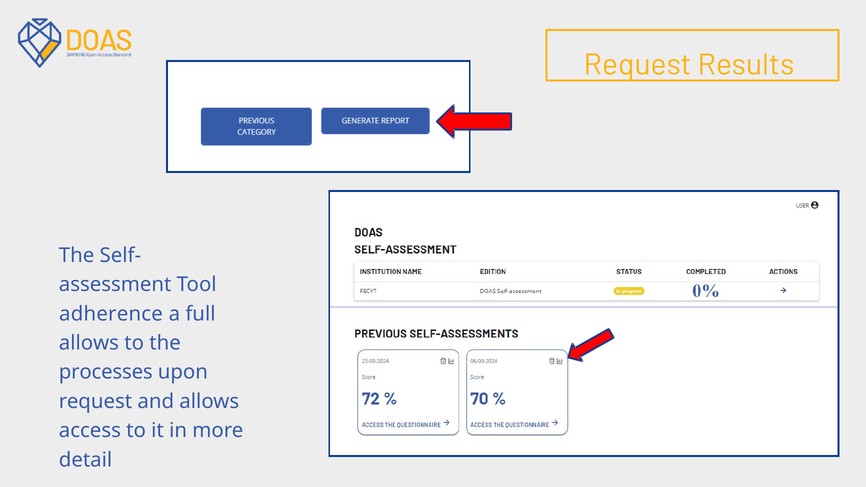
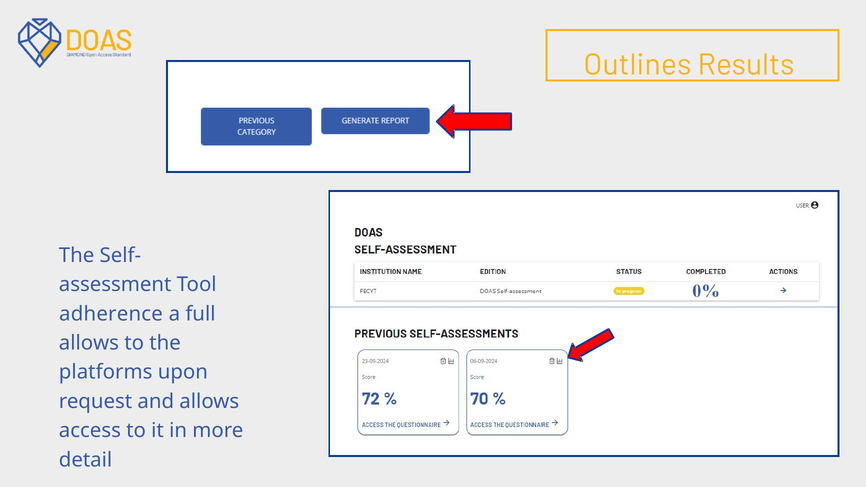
Request: Request -> Outlines (638, 65)
processes: processes -> platforms (106, 372)
